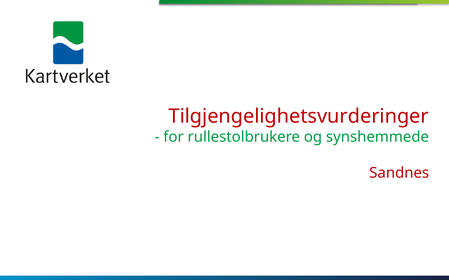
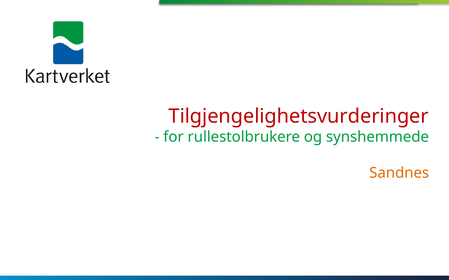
Sandnes colour: red -> orange (399, 173)
